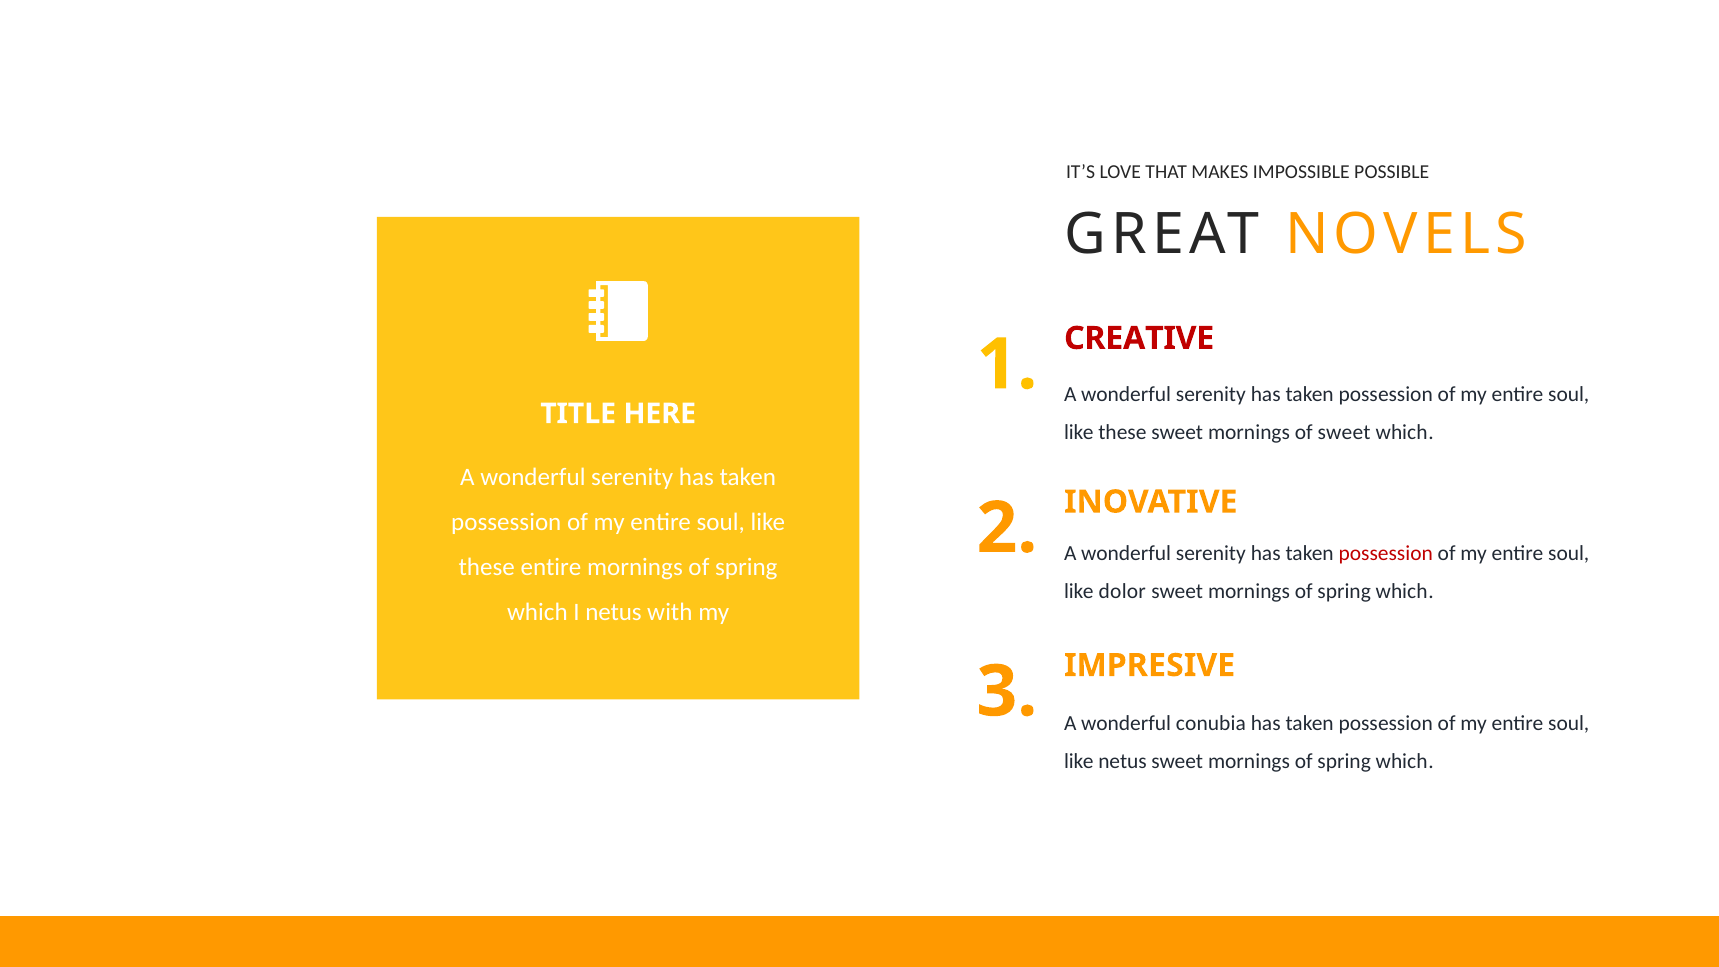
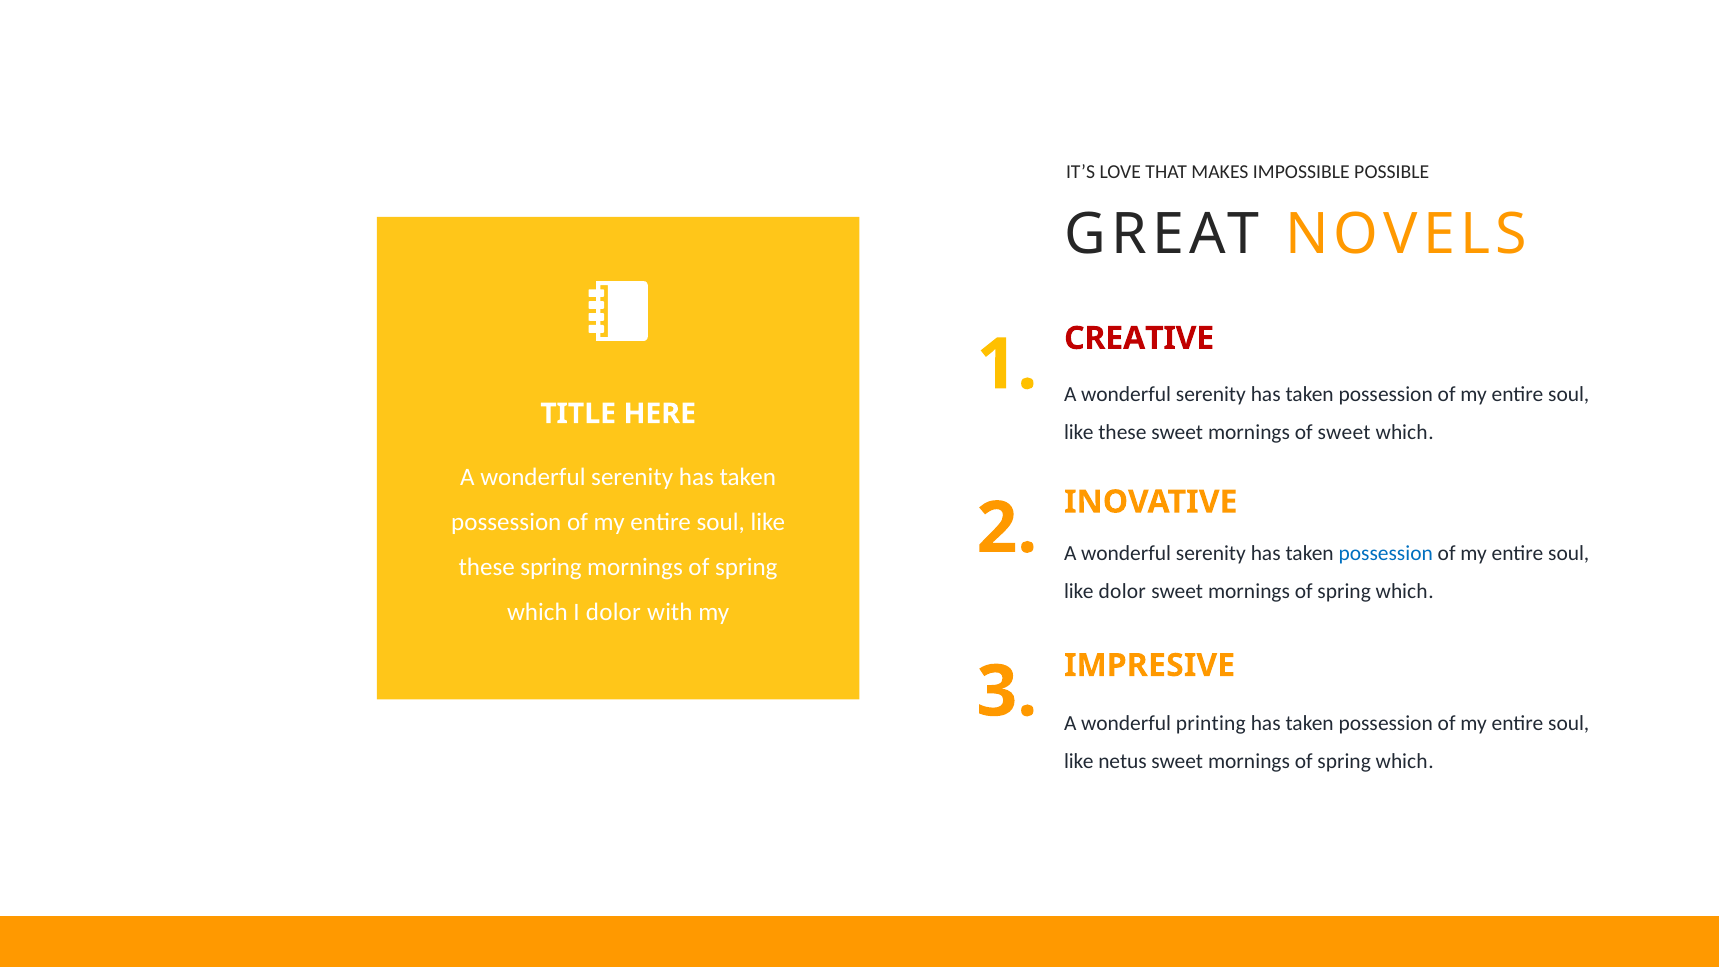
possession colour: red -> blue (1386, 553)
these entire: entire -> spring (551, 567)
I netus: netus -> dolor (613, 612)
conubia: conubia -> printing (1211, 723)
